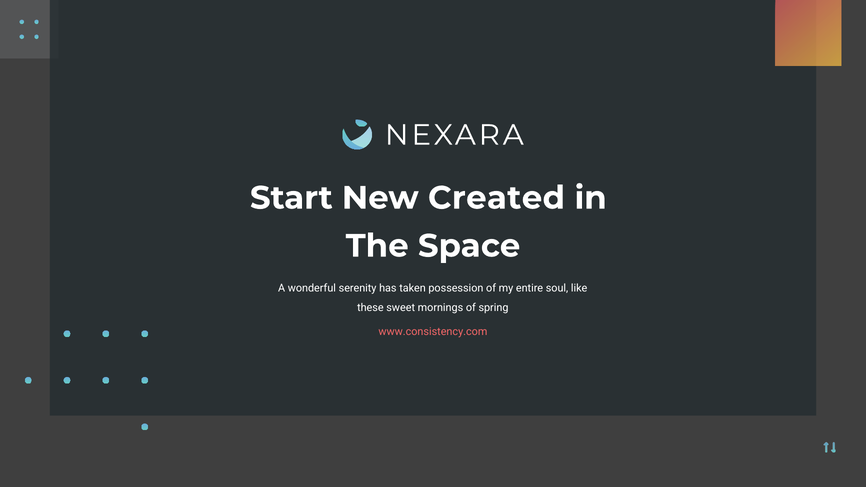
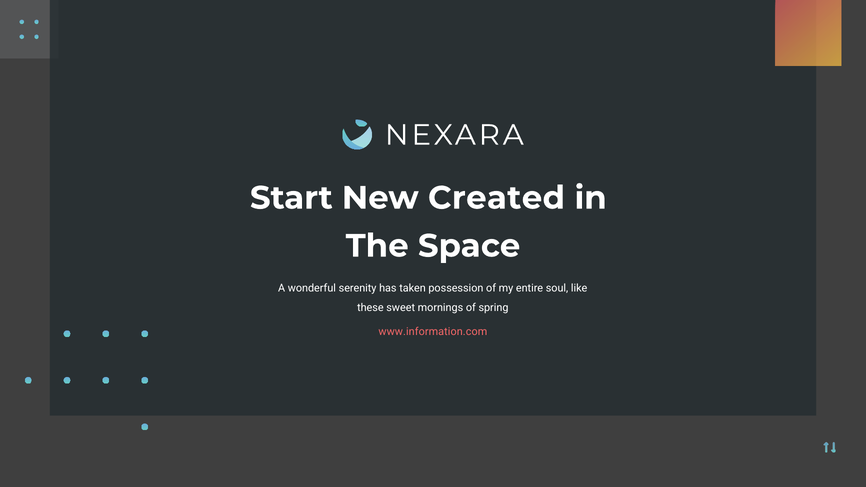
www.consistency.com: www.consistency.com -> www.information.com (433, 332)
